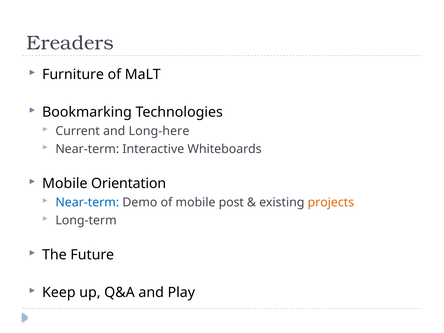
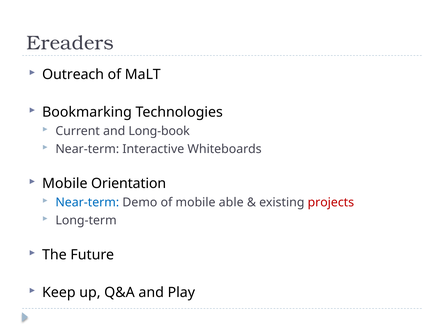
Furniture: Furniture -> Outreach (73, 75)
Long-here: Long-here -> Long-book (159, 131)
post: post -> able (231, 202)
projects colour: orange -> red (331, 202)
